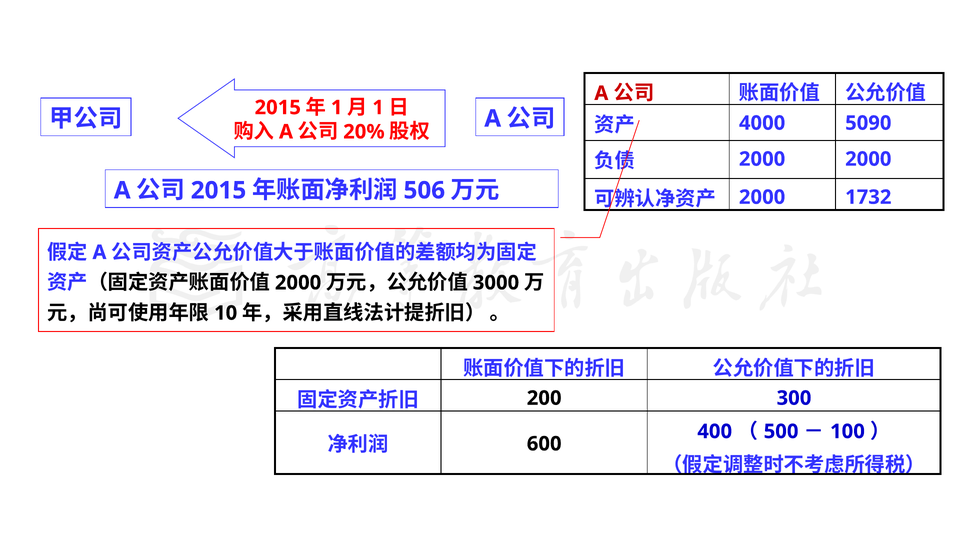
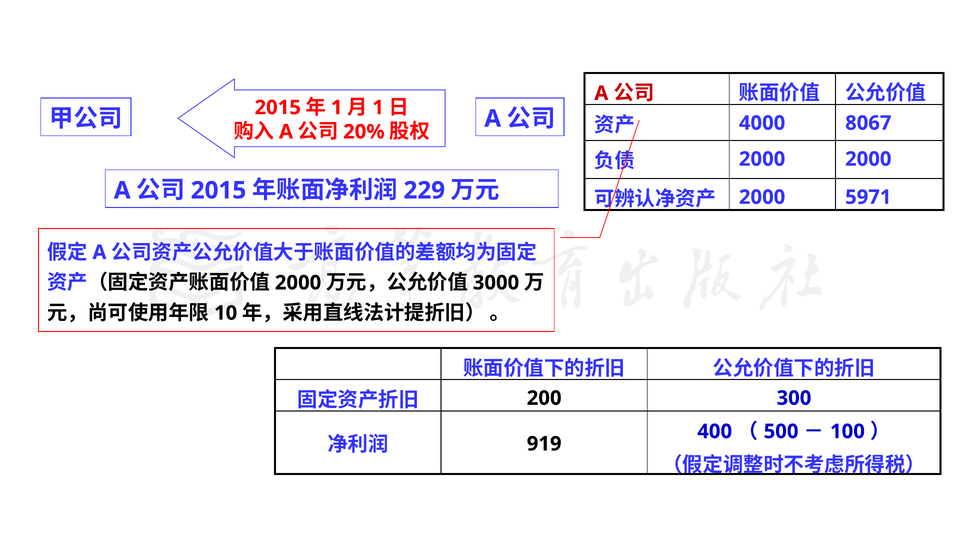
5090: 5090 -> 8067 (868, 123)
506: 506 -> 229 (424, 191)
1732: 1732 -> 5971 (868, 197)
600: 600 -> 919 (544, 444)
